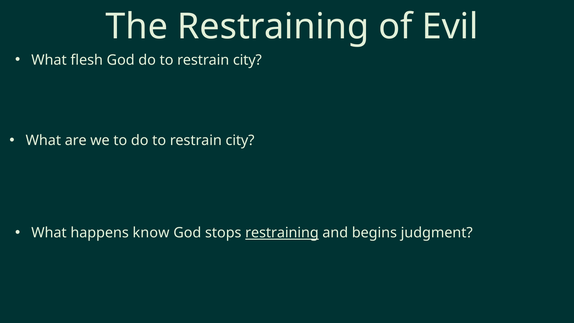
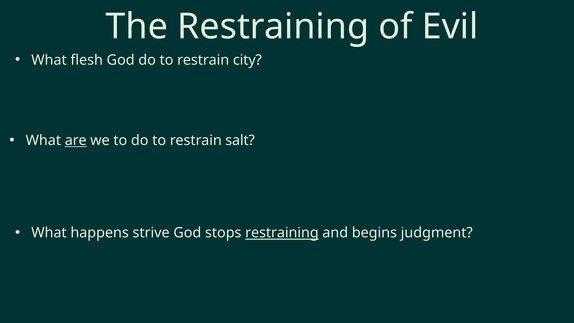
are underline: none -> present (76, 140)
city: city -> salt (240, 140)
know: know -> strive (151, 233)
